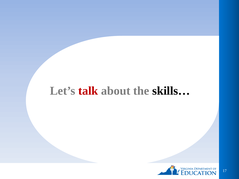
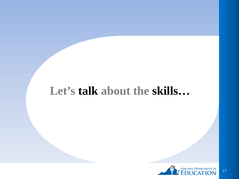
talk colour: red -> black (88, 91)
